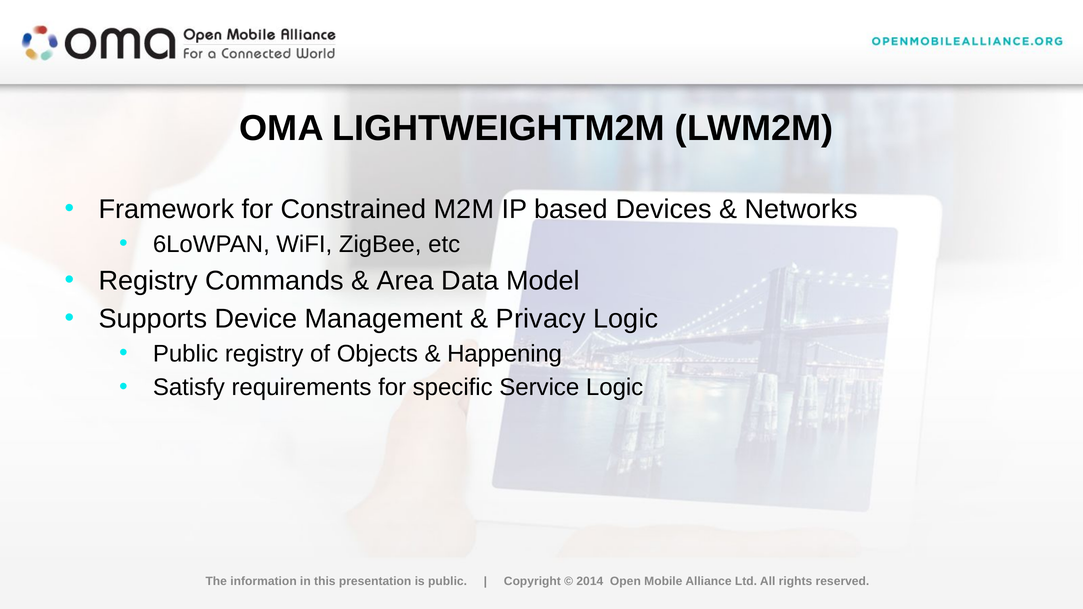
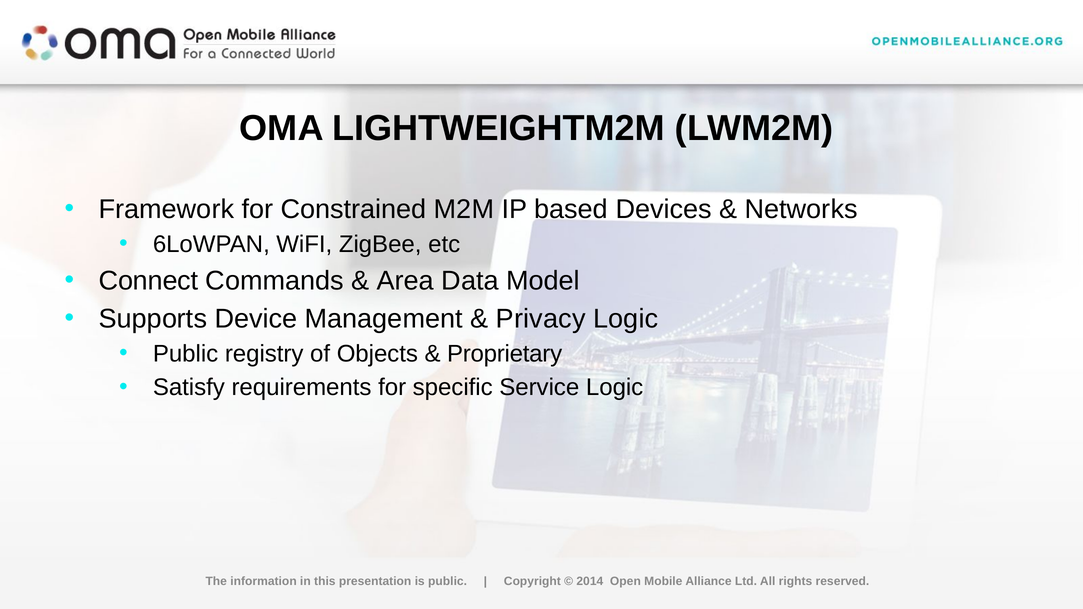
Registry: Registry -> Connect (148, 281)
Happening: Happening -> Proprietary (505, 354)
